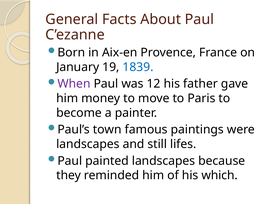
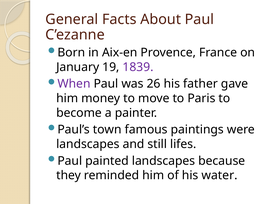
1839 colour: blue -> purple (138, 67)
12: 12 -> 26 (154, 84)
which: which -> water (220, 175)
